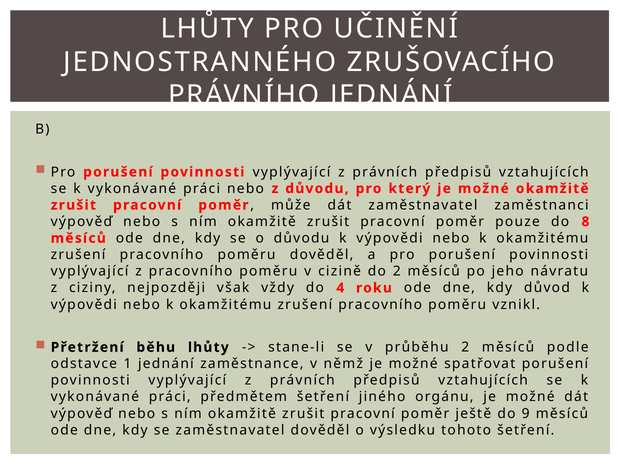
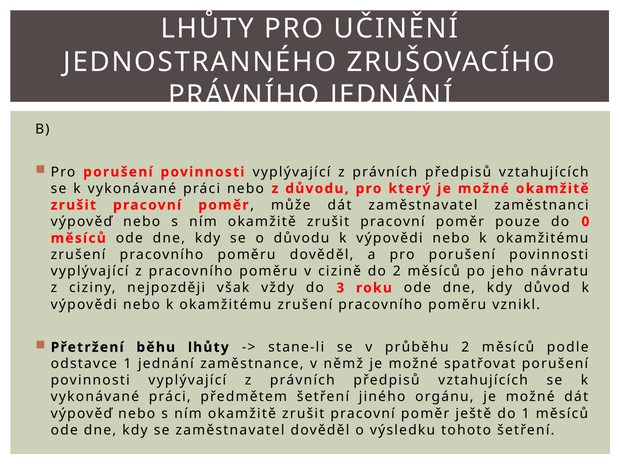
8: 8 -> 0 (585, 222)
4: 4 -> 3 (340, 288)
do 9: 9 -> 1 (526, 413)
